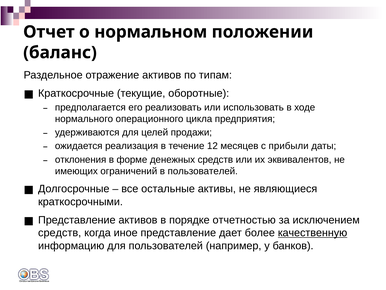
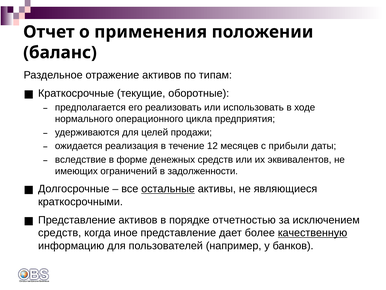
нормальном: нормальном -> применения (151, 32)
отклонения: отклонения -> вследствие (81, 159)
в пользователей: пользователей -> задолженности (203, 171)
остальные underline: none -> present (168, 189)
